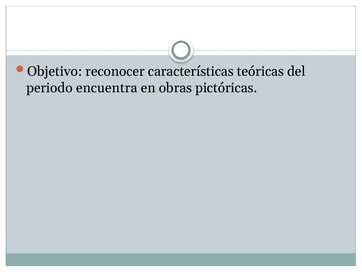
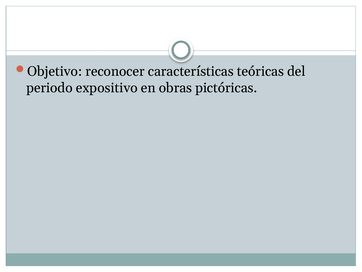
encuentra: encuentra -> expositivo (107, 88)
